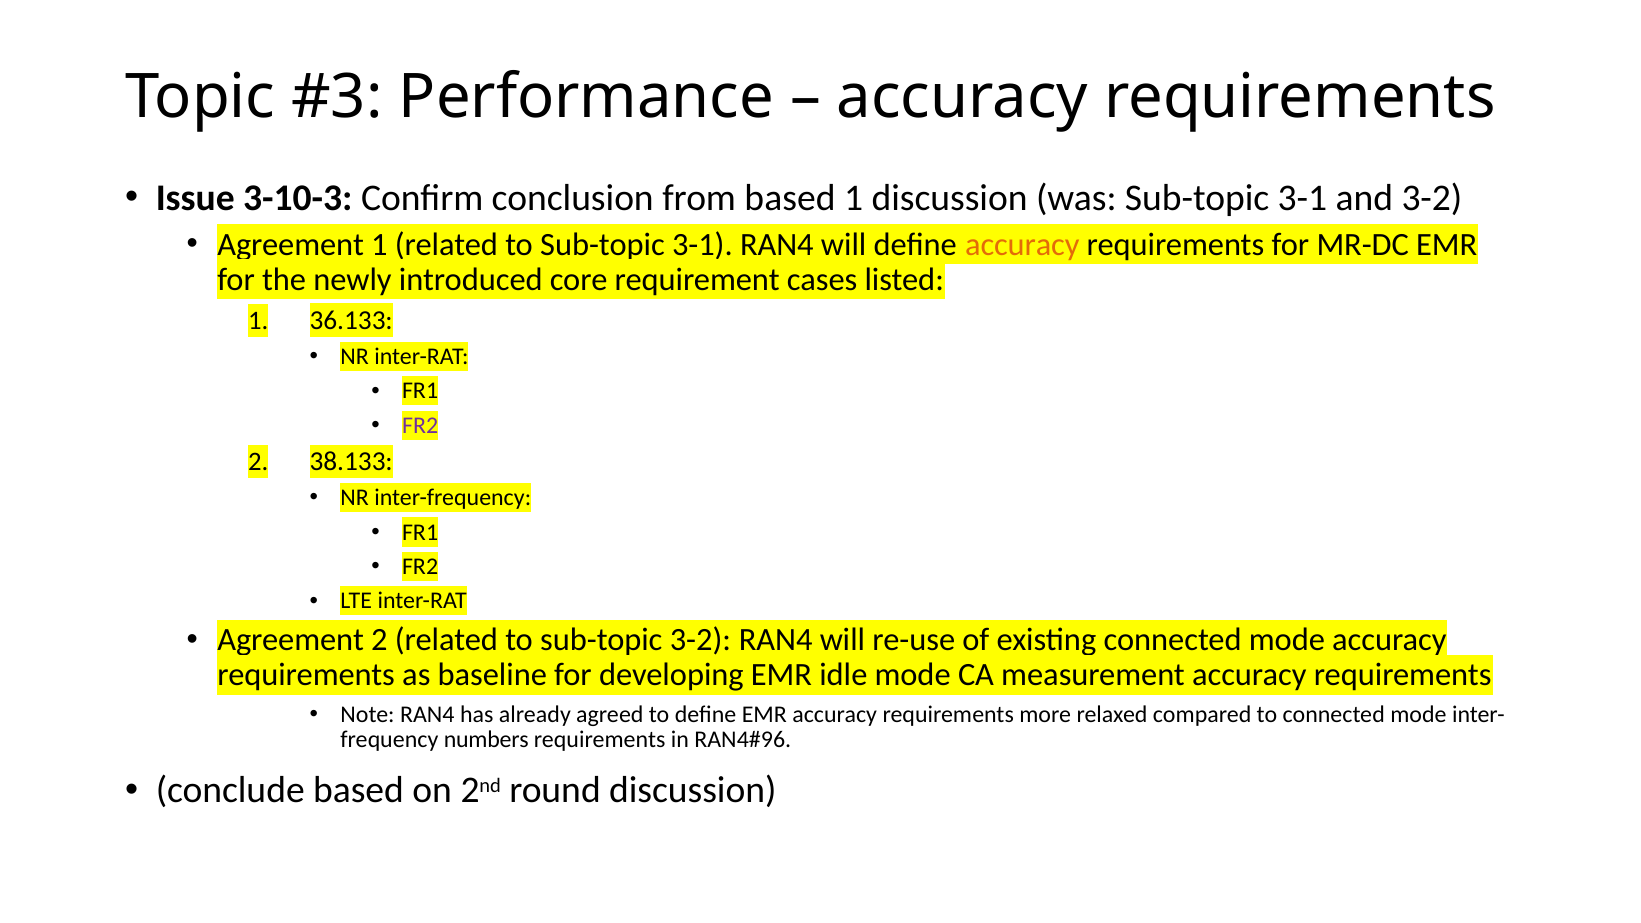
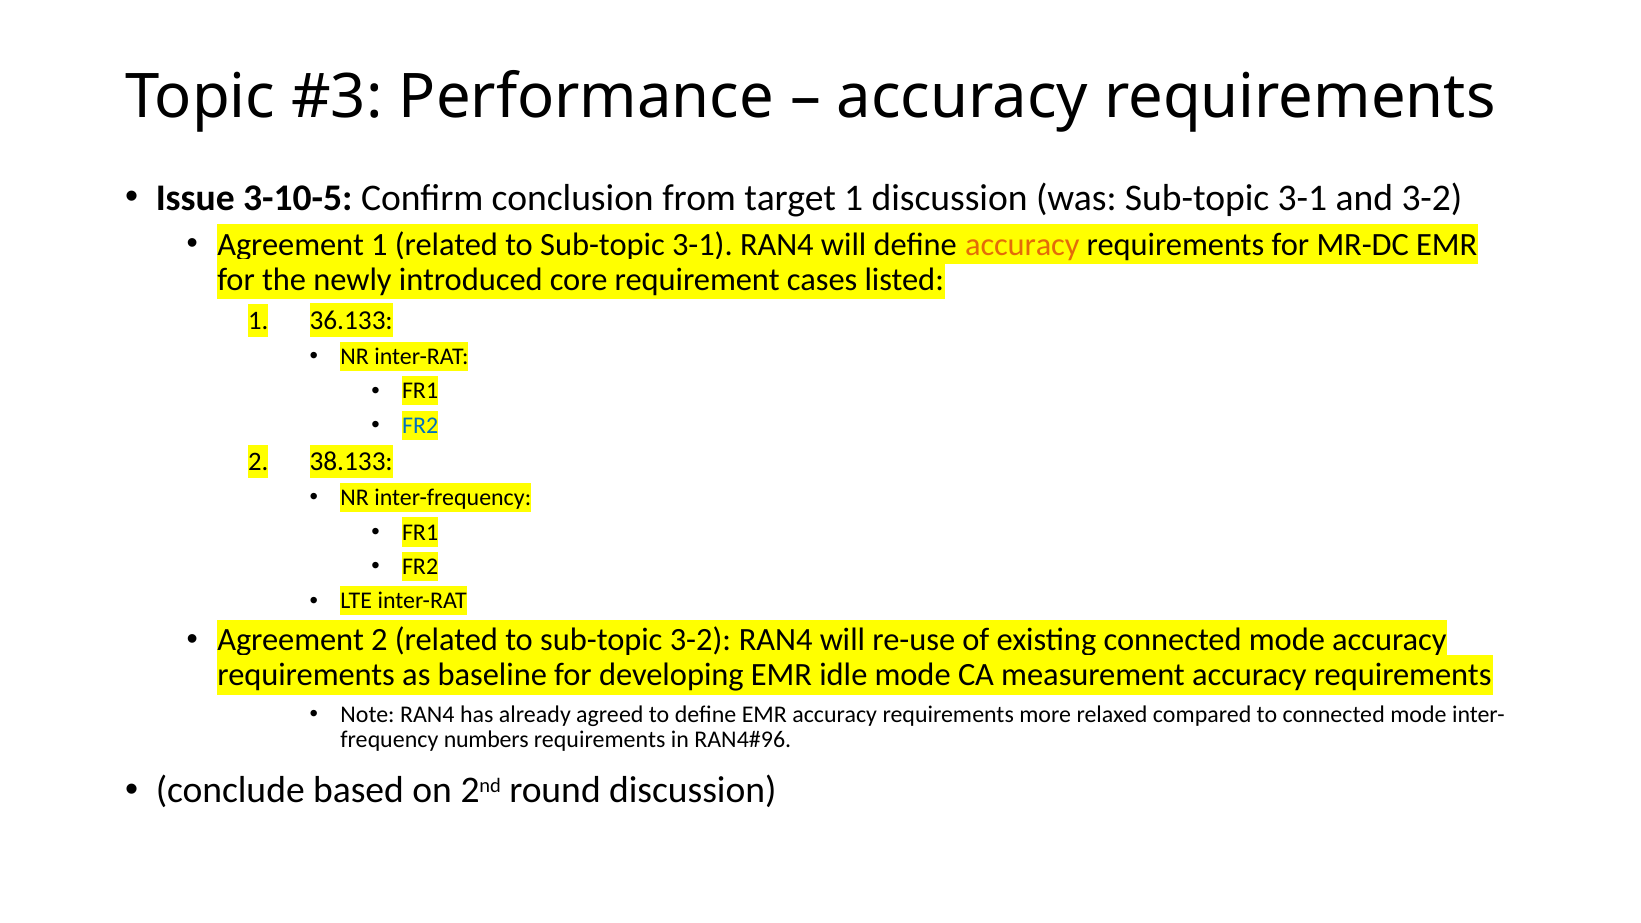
3-10-3: 3-10-3 -> 3-10-5 (298, 198)
from based: based -> target (790, 198)
FR2 colour: purple -> blue (420, 425)
